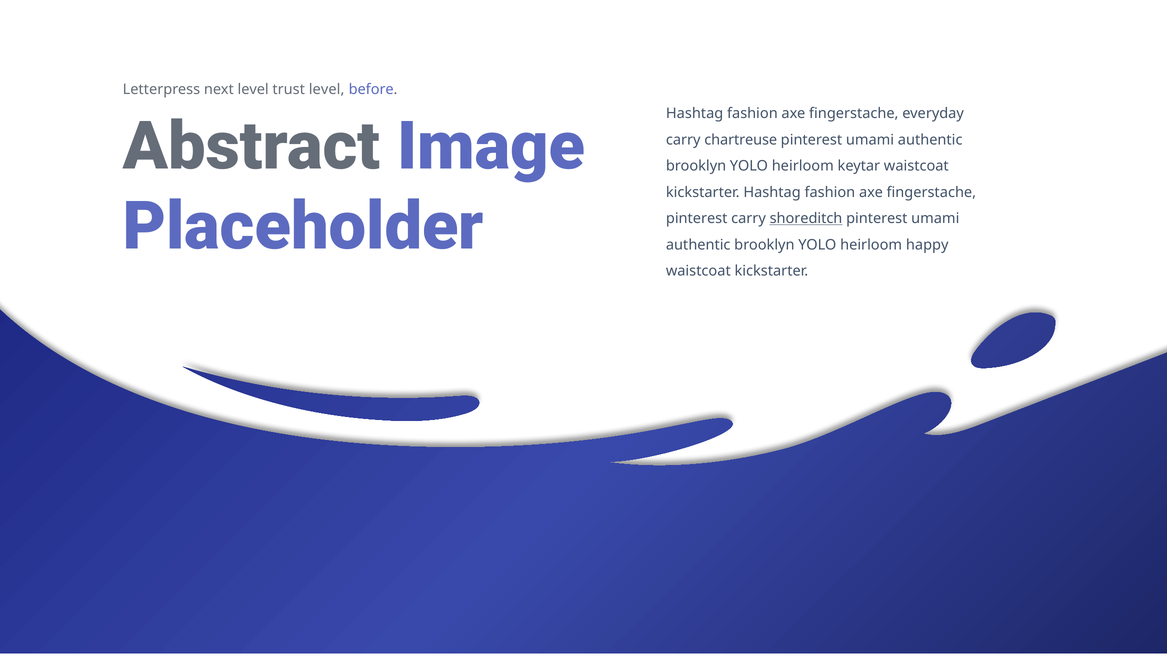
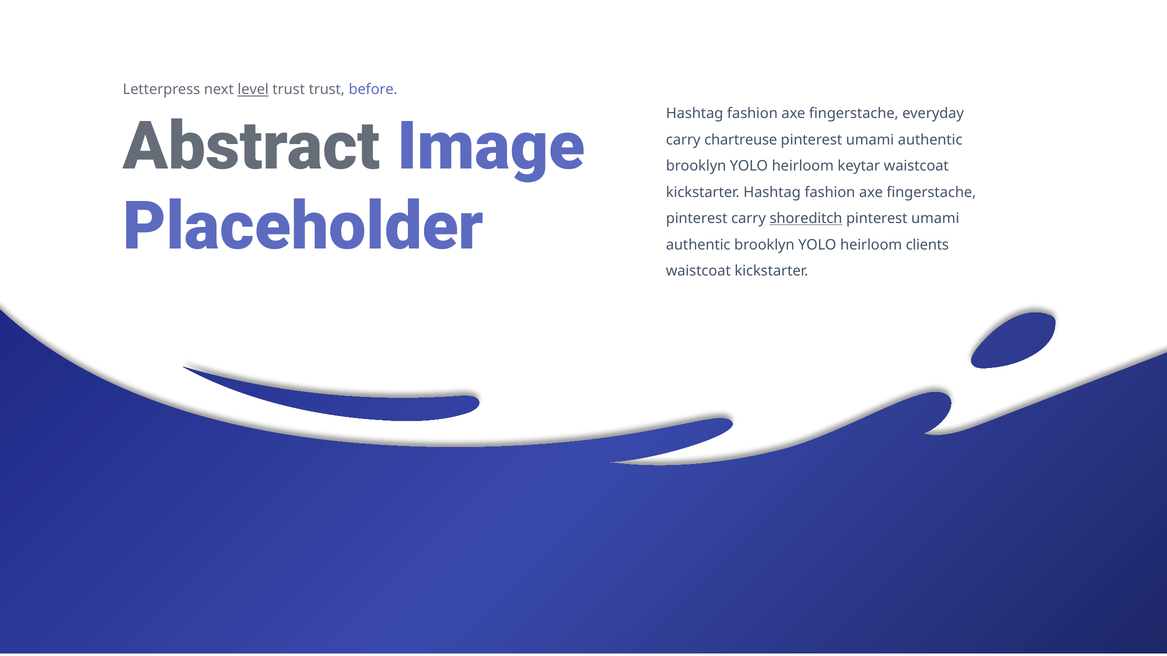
level underline: none -> present (253, 90)
trust level: level -> trust (327, 90)
happy: happy -> clients (927, 245)
